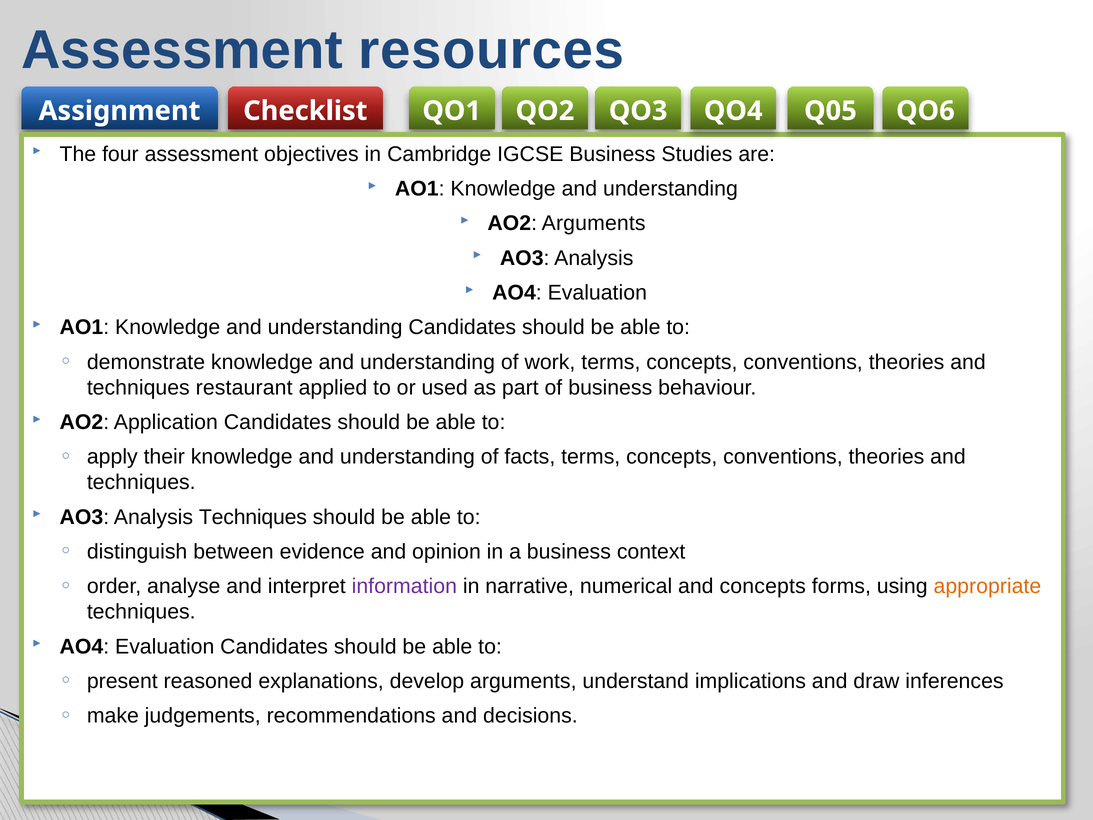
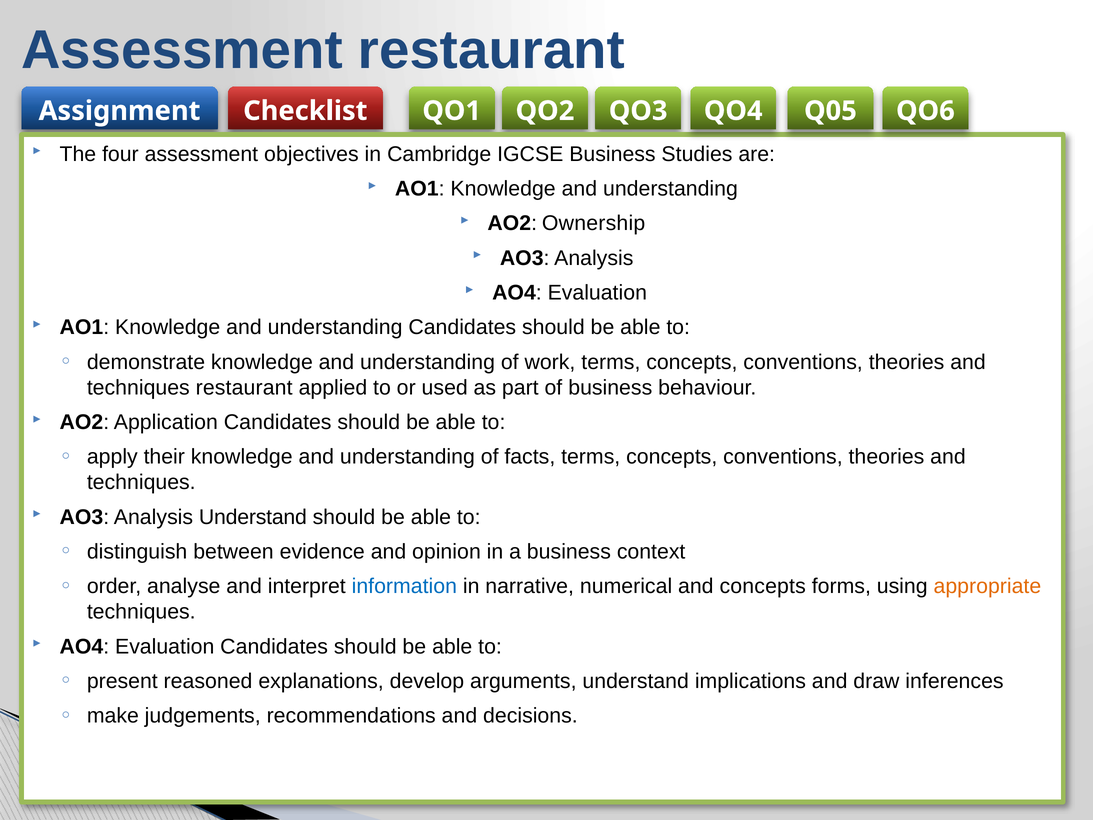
Assessment resources: resources -> restaurant (491, 50)
AO2 Arguments: Arguments -> Ownership (594, 223)
Analysis Techniques: Techniques -> Understand (253, 517)
information colour: purple -> blue (404, 586)
